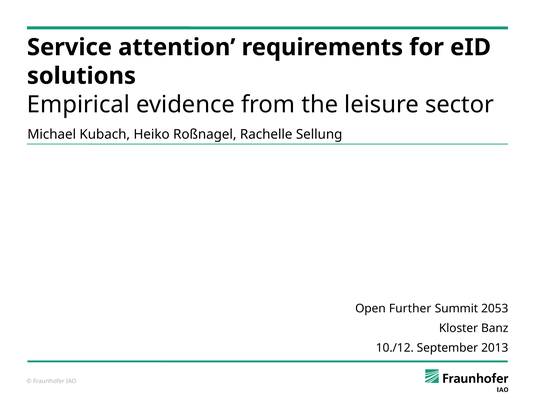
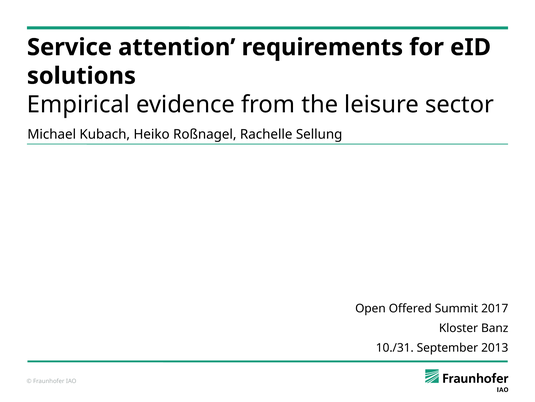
Further: Further -> Offered (410, 308)
2053: 2053 -> 2017 (495, 308)
10./12: 10./12 -> 10./31 (395, 347)
